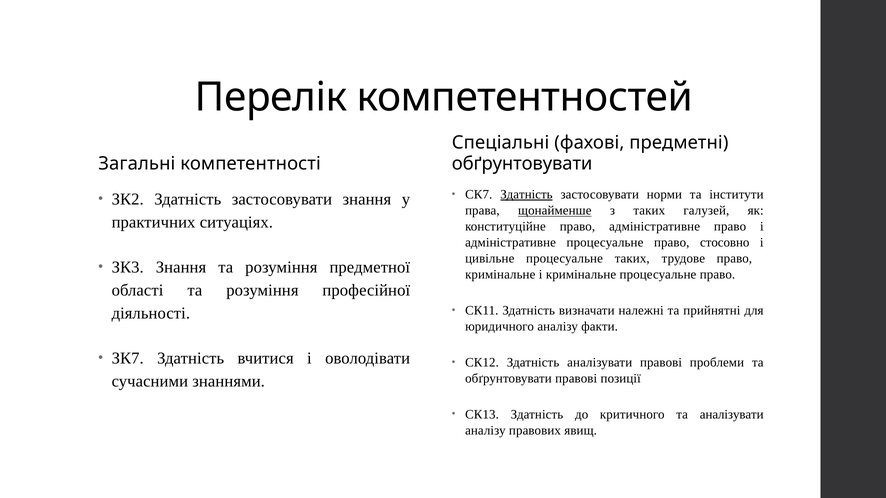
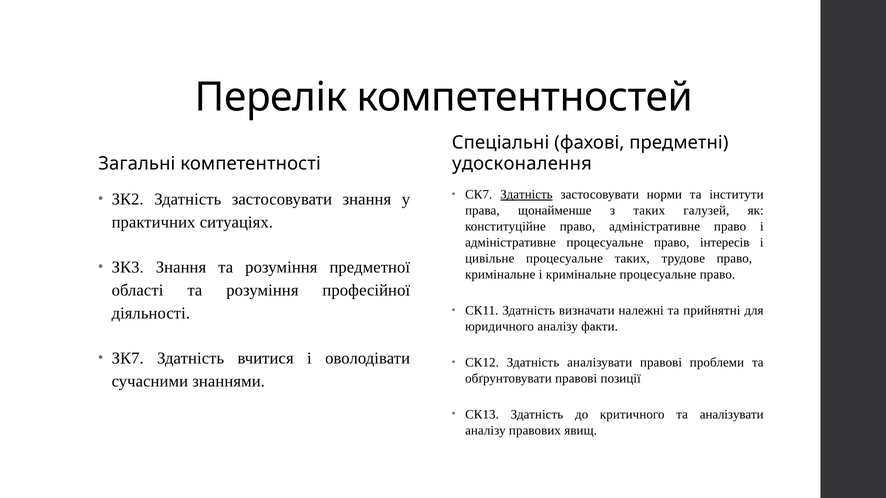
обґрунтовувати: обґрунтовувати -> удосконалення (522, 164)
щонайменше underline: present -> none (555, 211)
стосовно: стосовно -> інтересів (725, 243)
